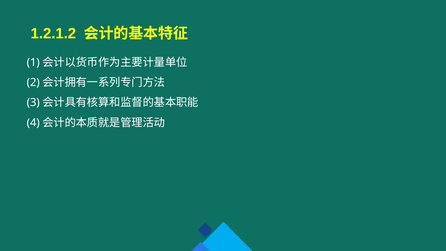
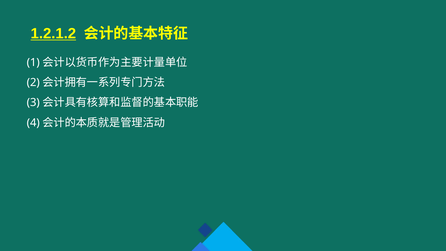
1.2.1.2 underline: none -> present (53, 34)
